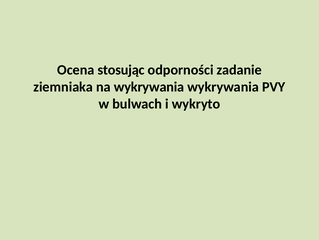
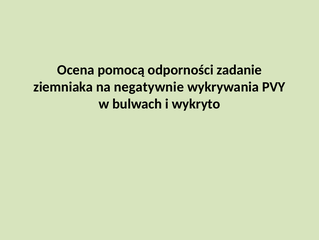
stosując: stosując -> pomocą (121, 70)
na wykrywania: wykrywania -> negatywnie (149, 87)
